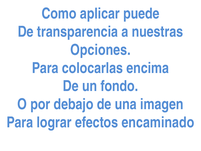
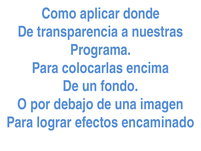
puede: puede -> donde (141, 14)
Opciones: Opciones -> Programa (101, 50)
